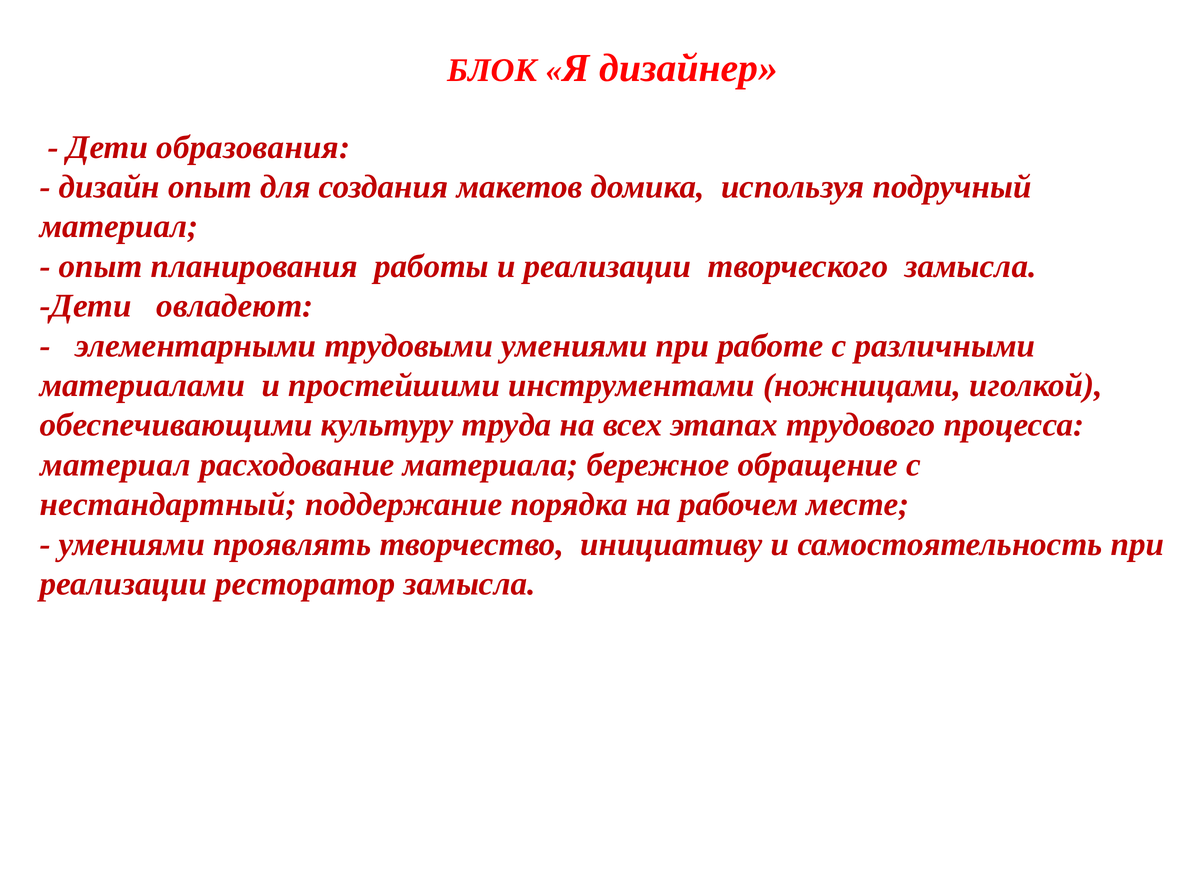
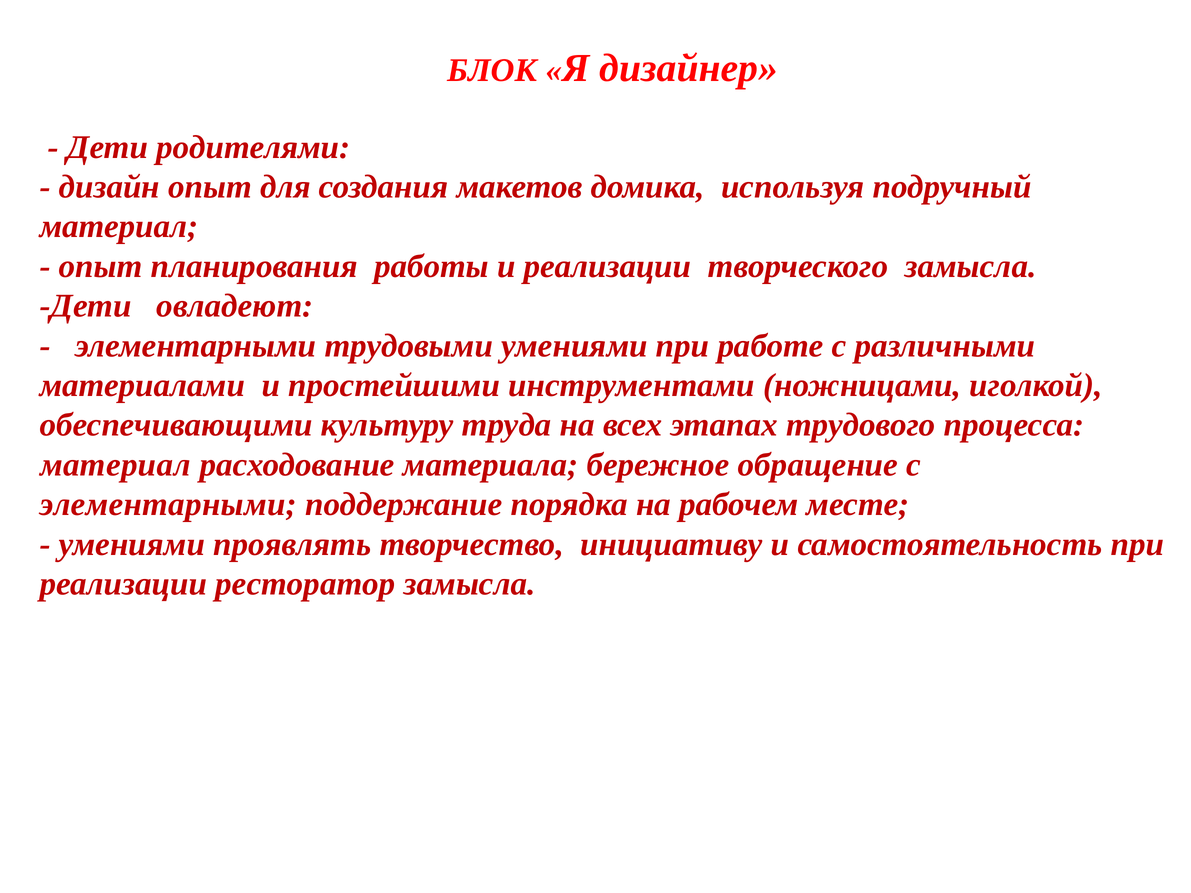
образования: образования -> родителями (253, 147)
нестандартный: нестандартный -> элементарными (168, 505)
